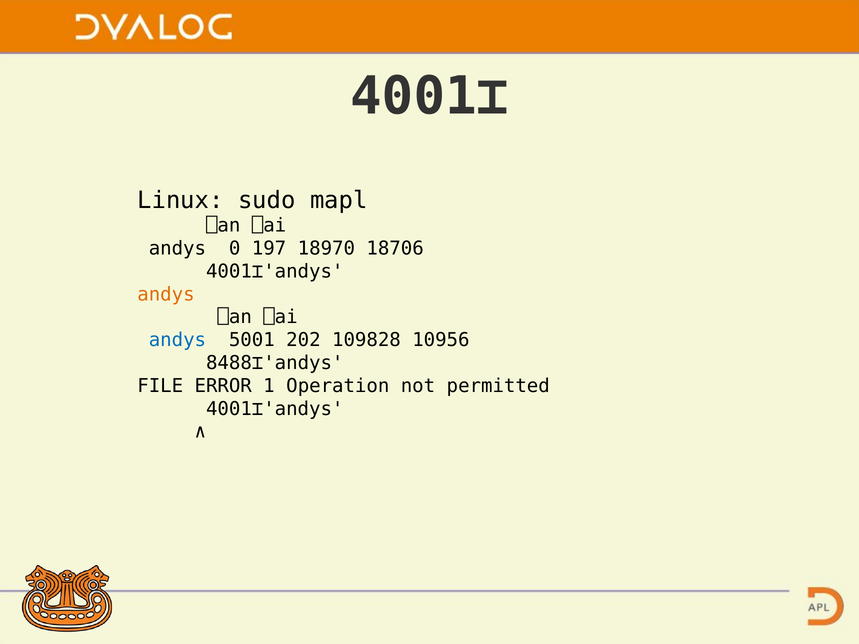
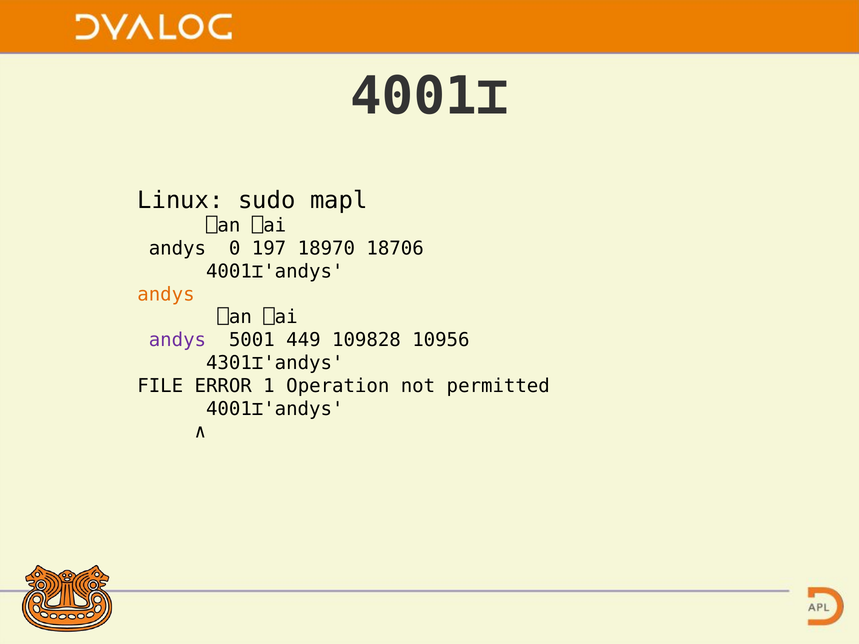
andys colour: blue -> purple (177, 340)
202: 202 -> 449 (303, 340)
8488⌶'andys: 8488⌶'andys -> 4301⌶'andys (275, 363)
